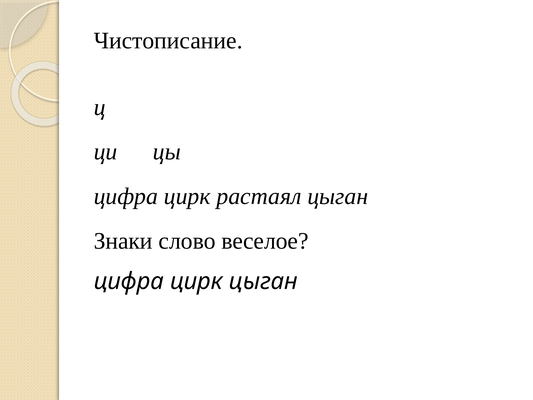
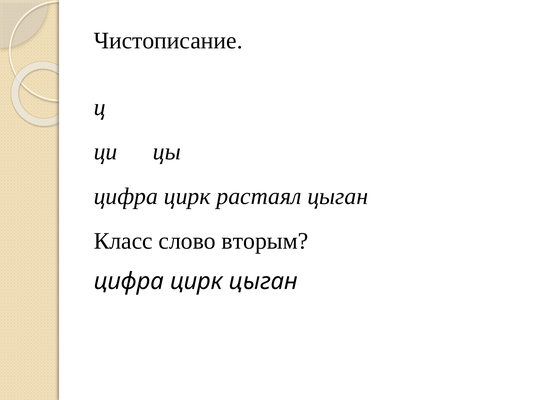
Знаки: Знаки -> Класс (123, 241)
веселое: веселое -> вторым (265, 241)
